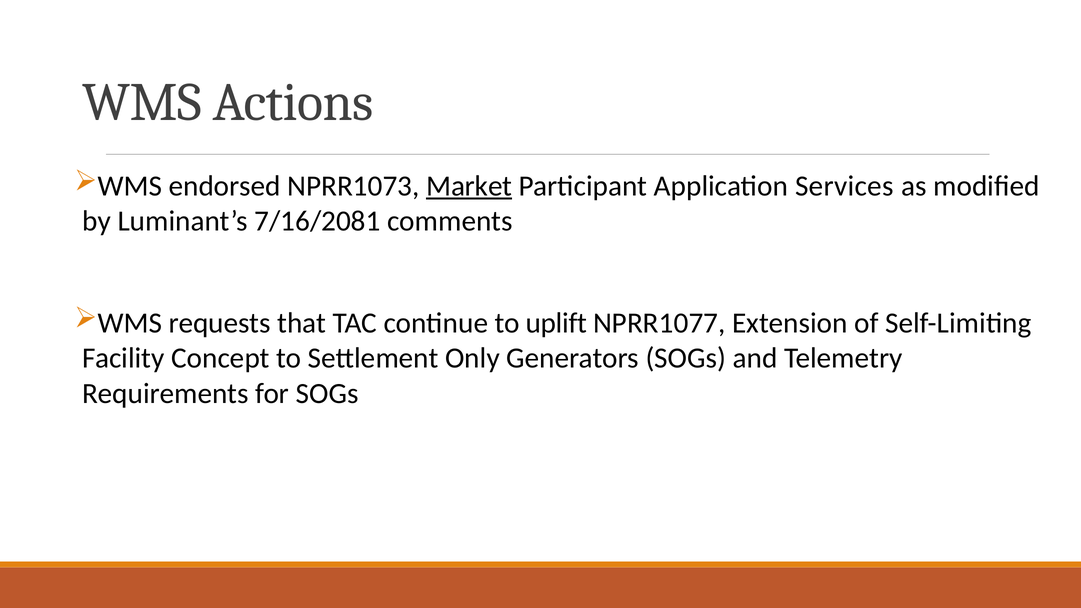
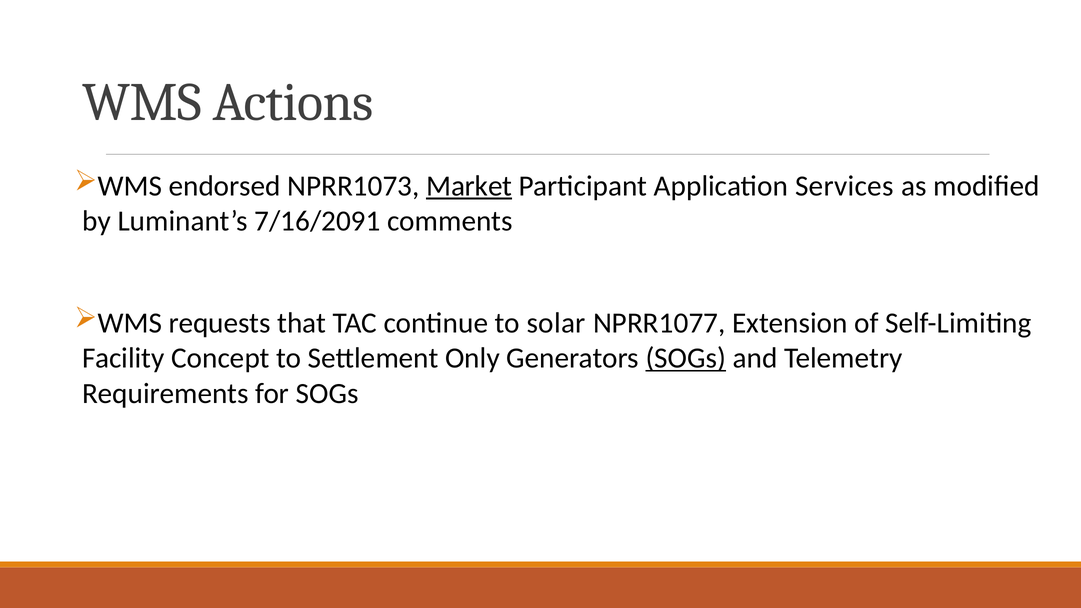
7/16/2081: 7/16/2081 -> 7/16/2091 (317, 221)
uplift: uplift -> solar (556, 323)
SOGs underline: none -> present (686, 358)
